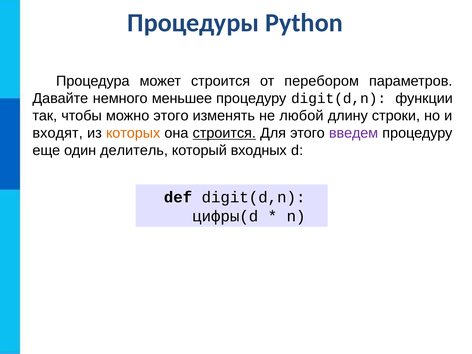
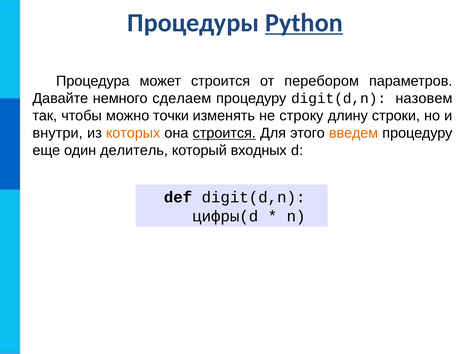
Python underline: none -> present (304, 23)
меньшее: меньшее -> сделаем (182, 99)
функции: функции -> назовем (424, 99)
можно этого: этого -> точки (171, 116)
любой: любой -> строку (301, 116)
входят: входят -> внутри (58, 133)
введем colour: purple -> orange (354, 133)
